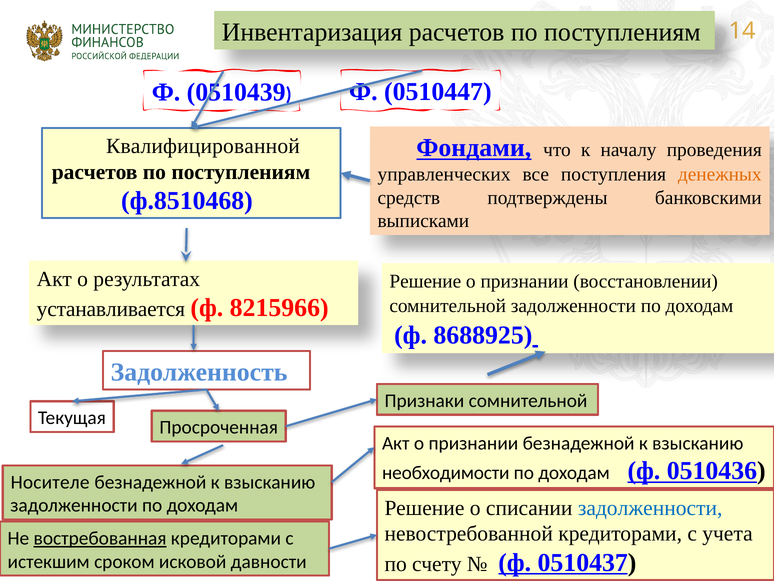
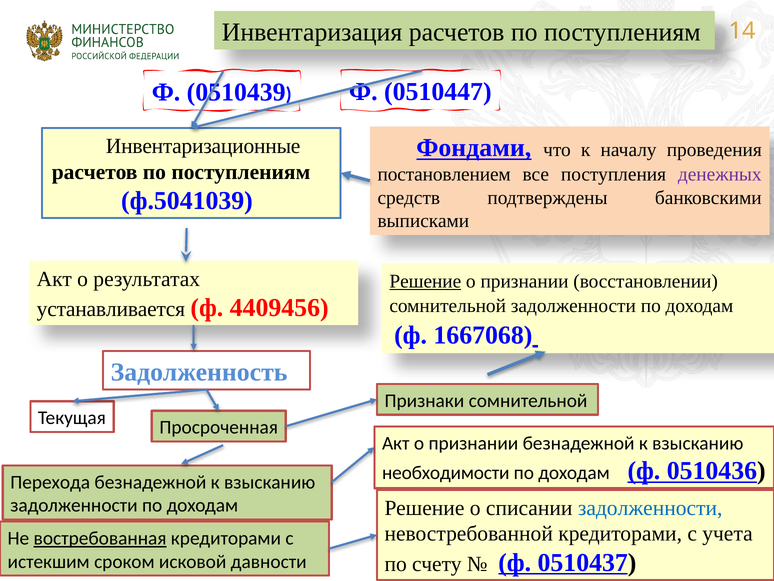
Квалифицированной: Квалифицированной -> Инвентаризационные (203, 146)
управленческих: управленческих -> постановлением (444, 174)
денежных colour: orange -> purple (720, 174)
ф.8510468: ф.8510468 -> ф.5041039 (187, 200)
Решение underline: none -> present (425, 281)
8215966: 8215966 -> 4409456 (279, 307)
8688925: 8688925 -> 1667068 (483, 335)
Носителе: Носителе -> Перехода (50, 482)
